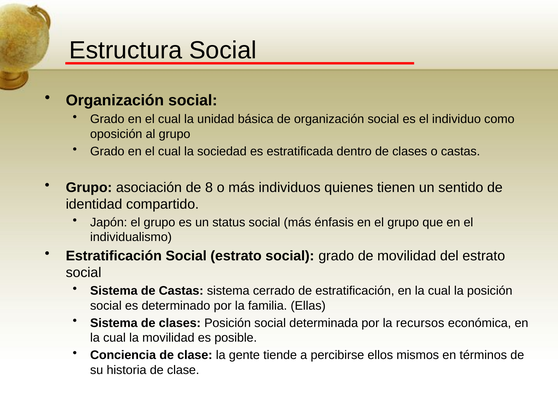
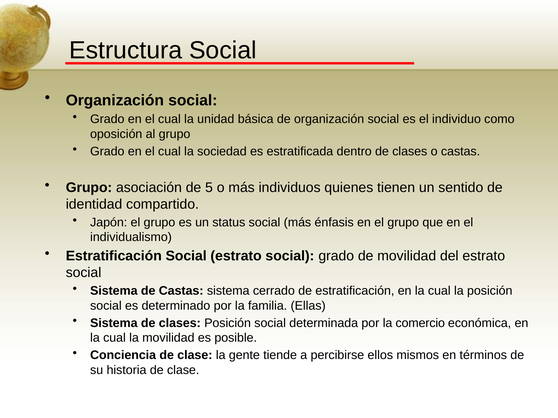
8: 8 -> 5 (209, 188)
recursos: recursos -> comercio (420, 323)
